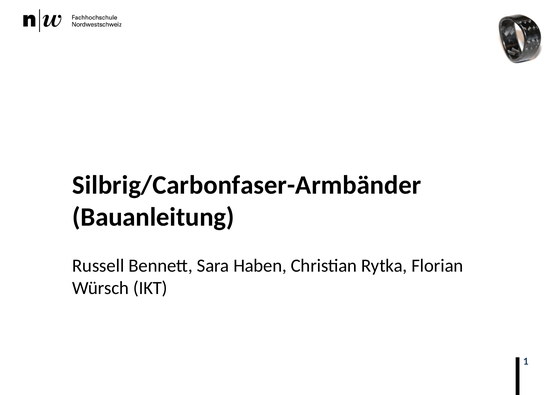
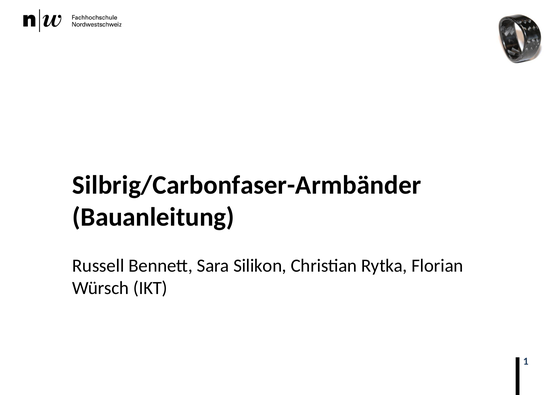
Haben: Haben -> Silikon (260, 266)
